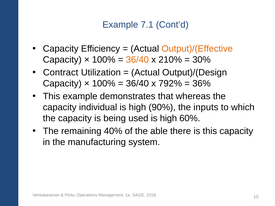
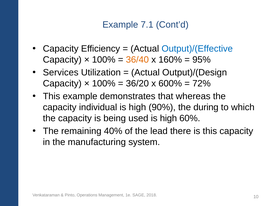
Output)/(Effective colour: orange -> blue (197, 49)
210%: 210% -> 160% (170, 60)
30%: 30% -> 95% (202, 60)
Contract: Contract -> Services (61, 73)
36/40: 36/40 -> 36/20 (137, 84)
792%: 792% -> 600% (170, 84)
36%: 36% -> 72% (202, 84)
inputs: inputs -> during (206, 107)
able: able -> lead (159, 131)
